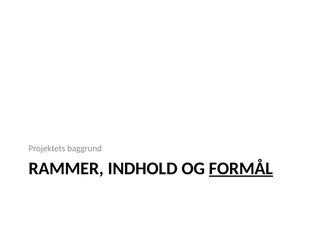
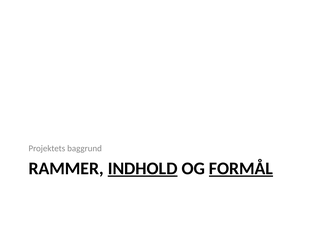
INDHOLD underline: none -> present (143, 168)
